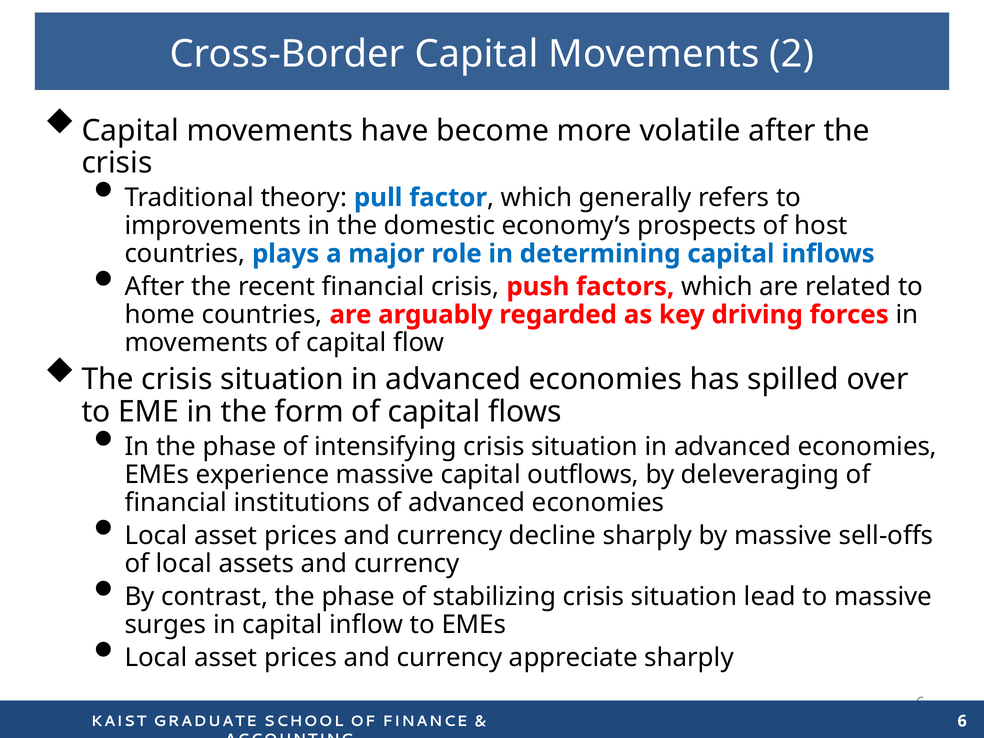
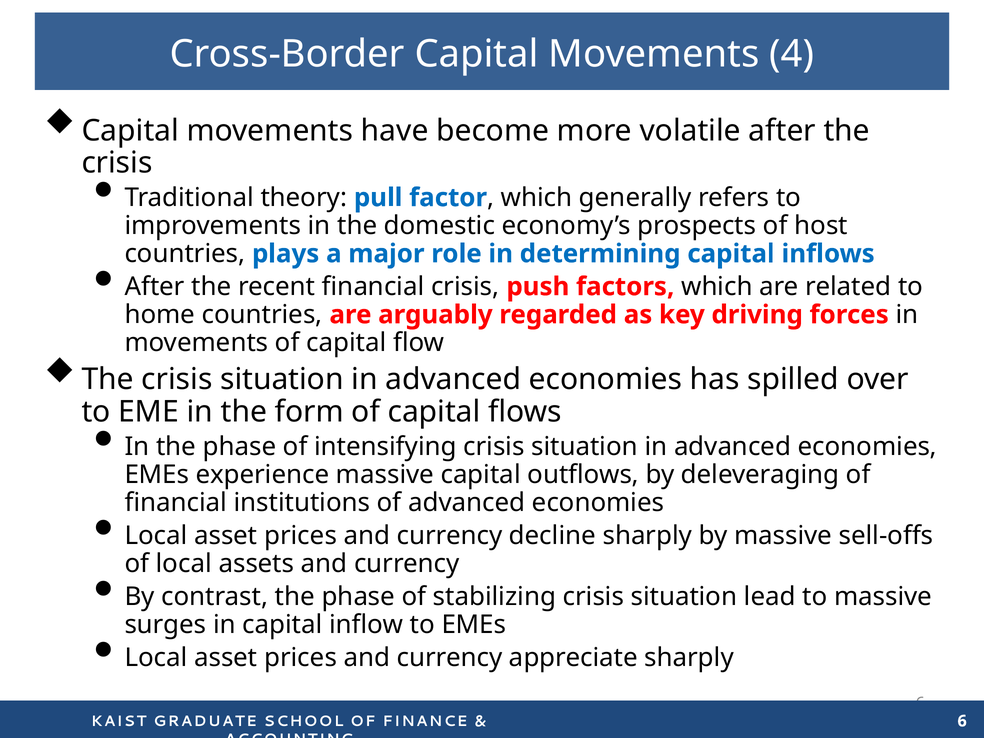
2: 2 -> 4 (792, 54)
